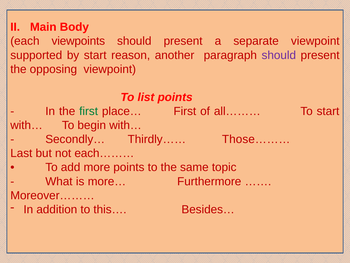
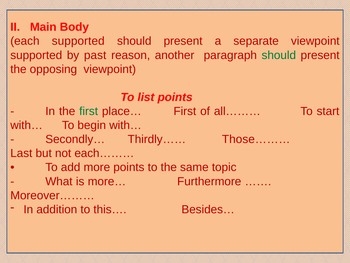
each viewpoints: viewpoints -> supported (78, 41)
by start: start -> past (95, 55)
should colour: purple -> green (279, 55)
